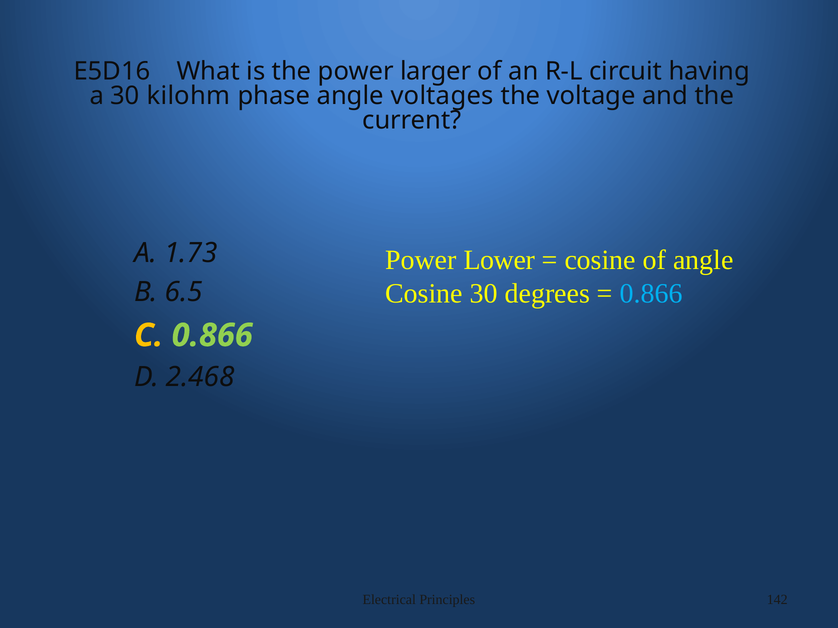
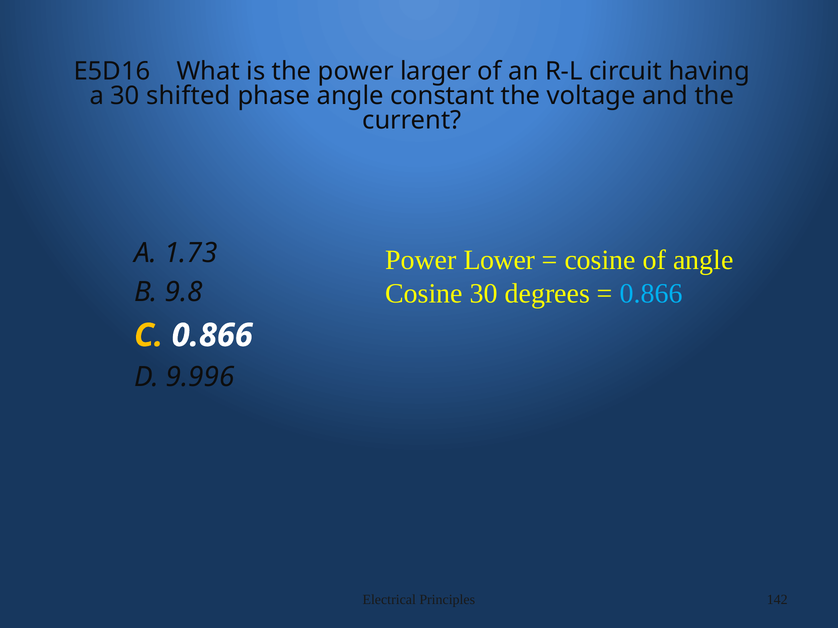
kilohm: kilohm -> shifted (189, 96)
voltages: voltages -> constant (442, 96)
6.5: 6.5 -> 9.8 (184, 292)
0.866 colour: light green -> white (212, 336)
2.468: 2.468 -> 9.996 (200, 377)
